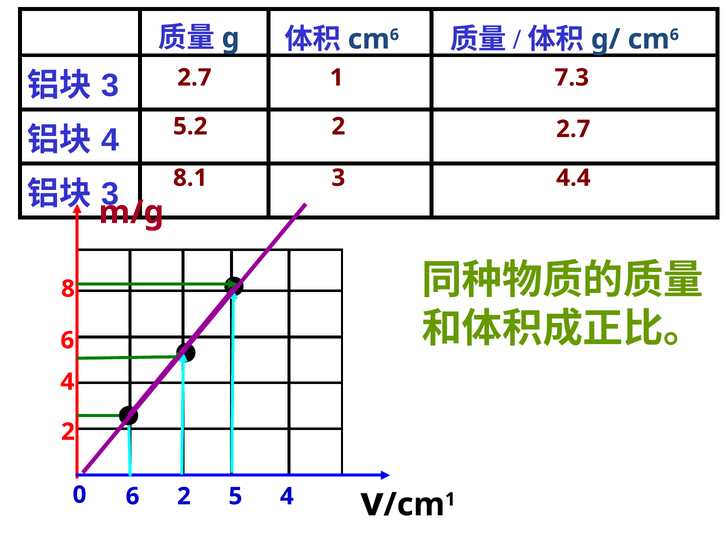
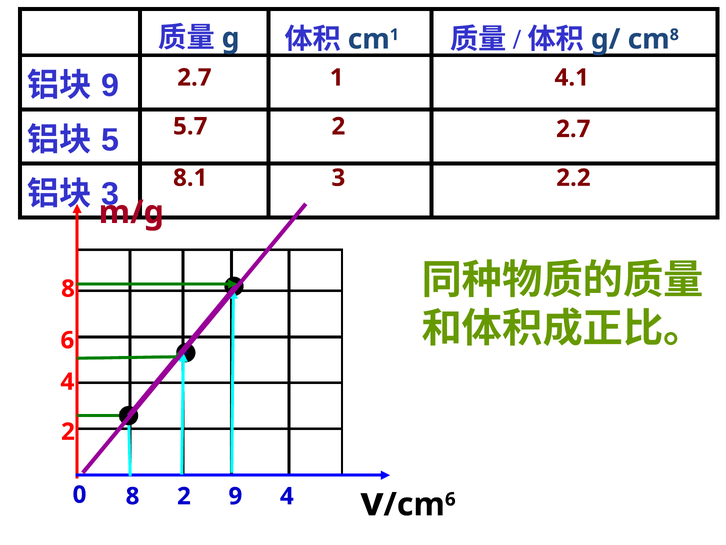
6: 6 -> 1 (394, 35)
6: 6 -> 8 (674, 35)
3: 3 -> 9 (110, 86)
7.3: 7.3 -> 4.1 (572, 78)
5.2: 5.2 -> 5.7 (190, 126)
4: 4 -> 5 (110, 140)
4.4: 4.4 -> 2.2 (573, 178)
0 6: 6 -> 8 (133, 496)
2 5: 5 -> 9 (235, 496)
1: 1 -> 6 (450, 499)
